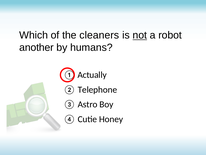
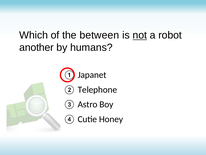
cleaners: cleaners -> between (99, 35)
Actually: Actually -> Japanet (92, 75)
